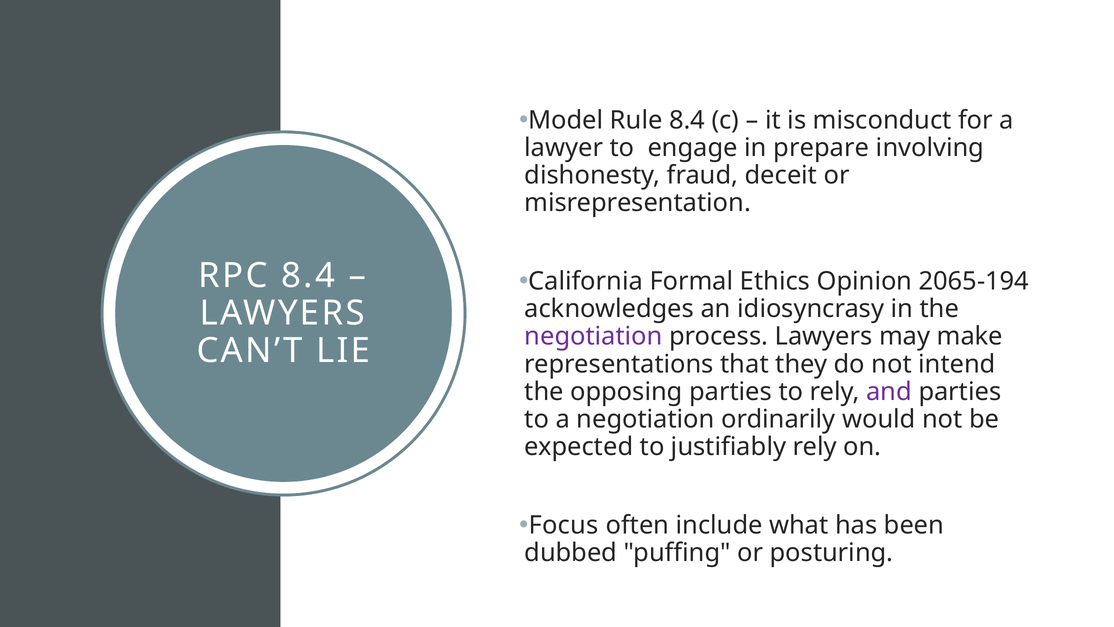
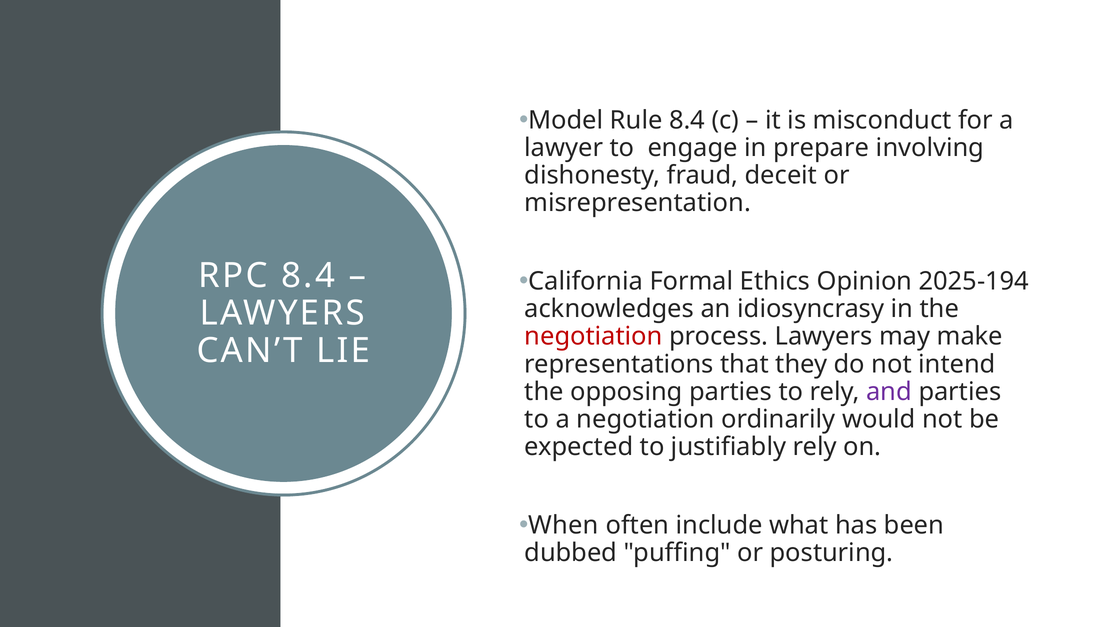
2065-194: 2065-194 -> 2025-194 (974, 281)
negotiation colour: purple -> red (594, 336)
Focus: Focus -> When (563, 525)
